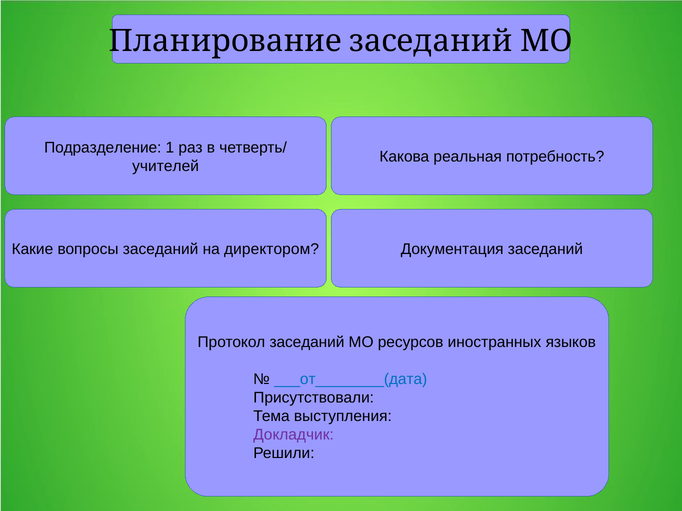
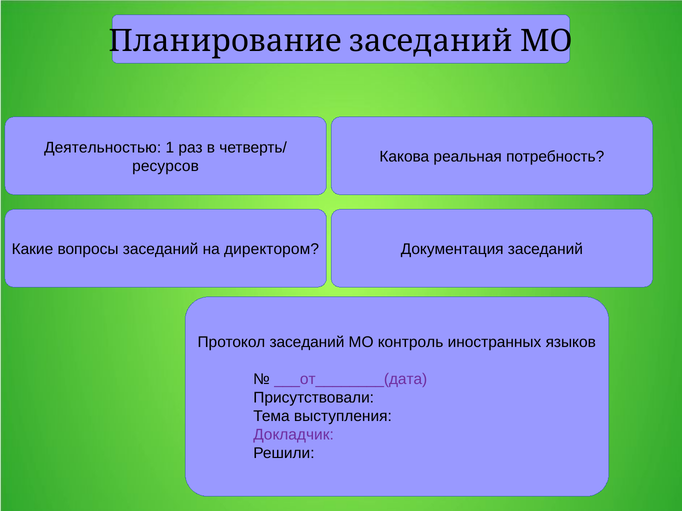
Подразделение: Подразделение -> Деятельностью (103, 148)
учителей: учителей -> ресурсов (166, 166)
ресурсов: ресурсов -> контроль (411, 342)
___от________(дата colour: blue -> purple (351, 379)
